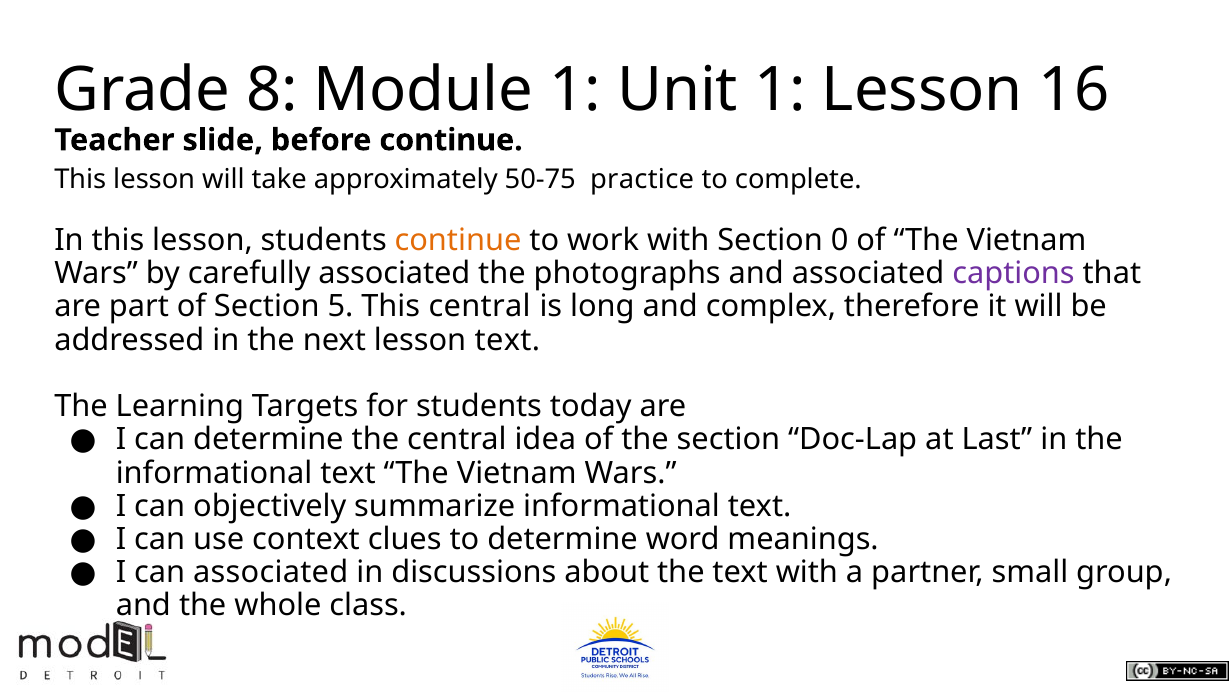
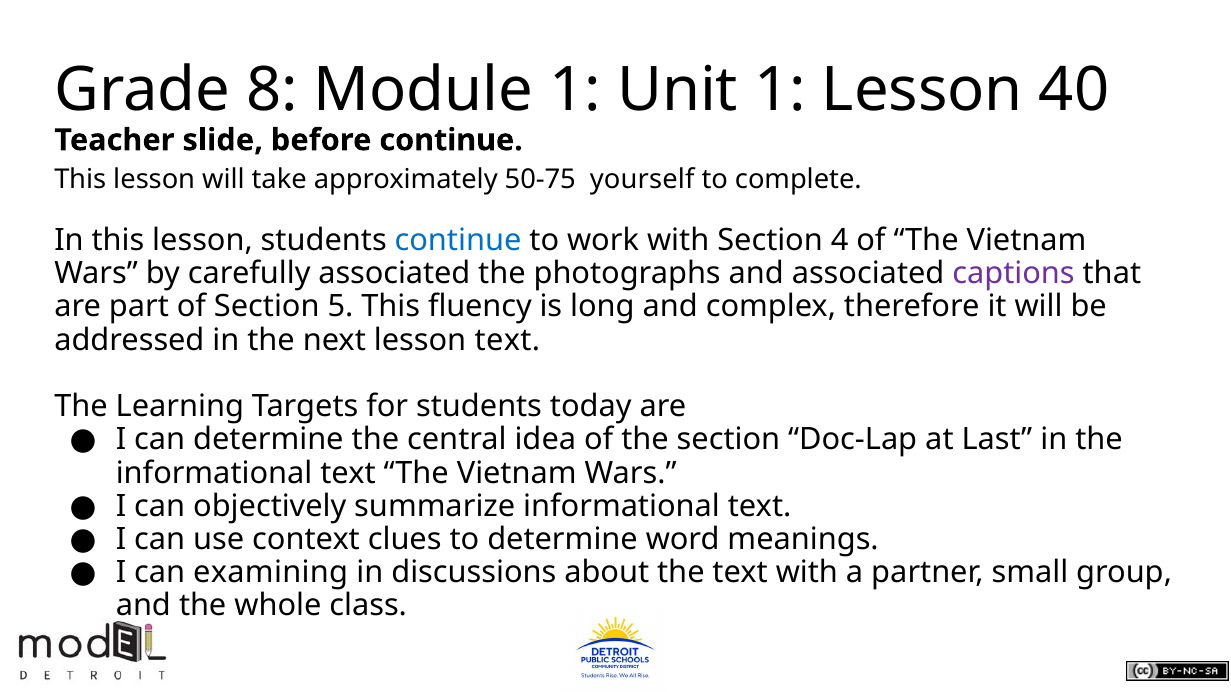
16: 16 -> 40 (1074, 90)
practice: practice -> yourself (642, 180)
continue colour: orange -> blue (458, 241)
0: 0 -> 4 (840, 241)
This central: central -> fluency (480, 307)
can associated: associated -> examining (271, 573)
